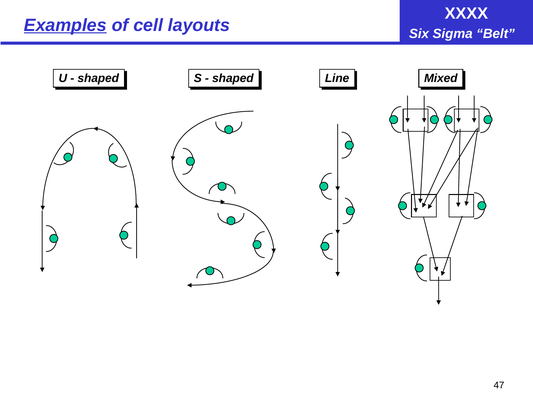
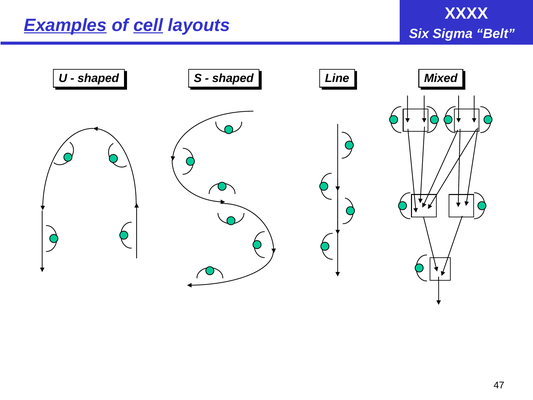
cell underline: none -> present (148, 25)
